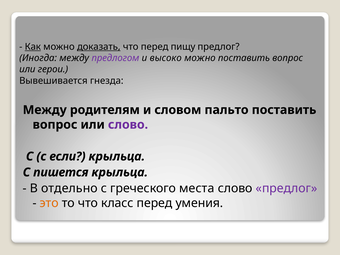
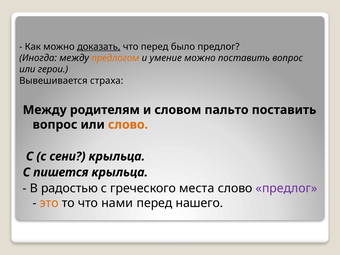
Как underline: present -> none (33, 47)
пищу: пищу -> было (183, 47)
предлогом colour: purple -> orange (115, 58)
высоко: высоко -> умение (166, 58)
гнезда: гнезда -> страха (107, 81)
слово colour: purple -> orange (128, 125)
если: если -> сени (68, 156)
отдельно: отдельно -> радостью (69, 188)
класс: класс -> нами (117, 203)
умения: умения -> нашего (199, 203)
